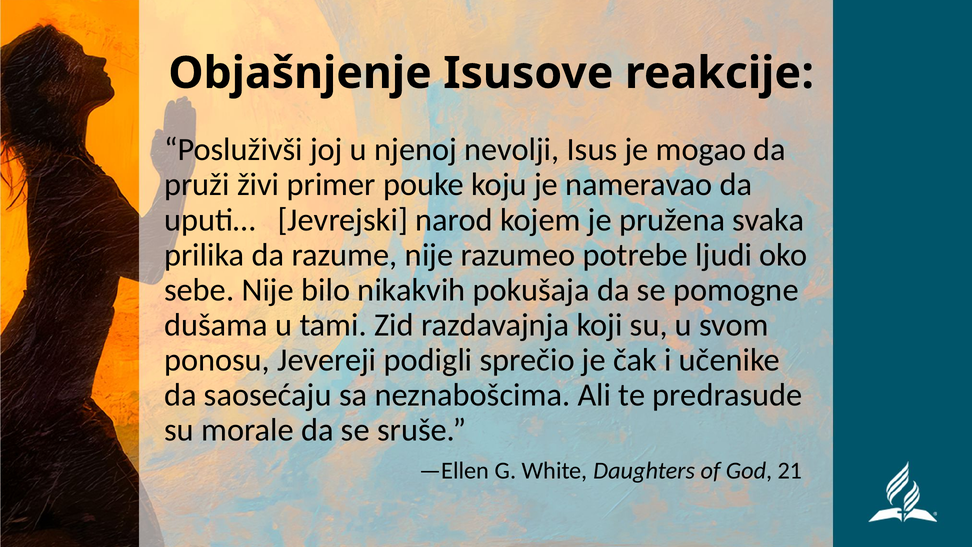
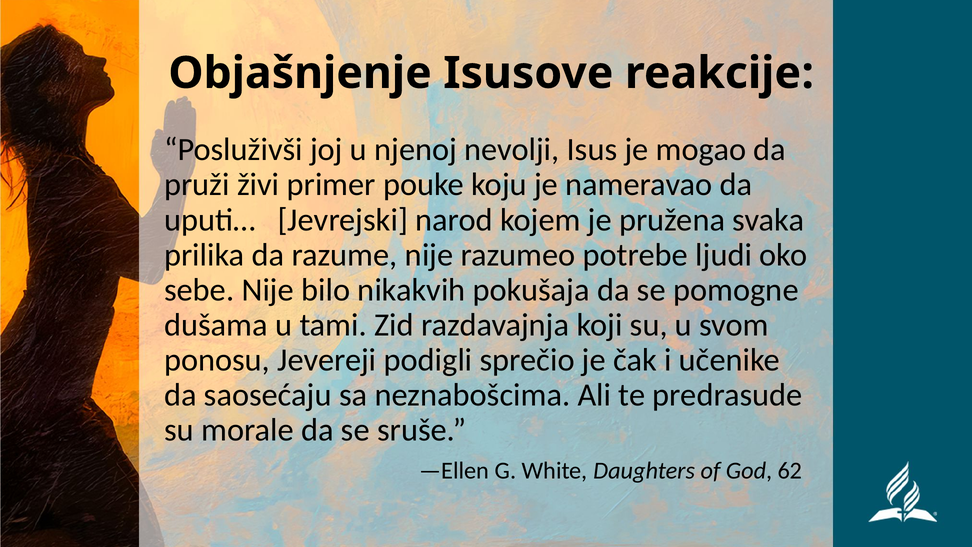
21: 21 -> 62 (790, 471)
